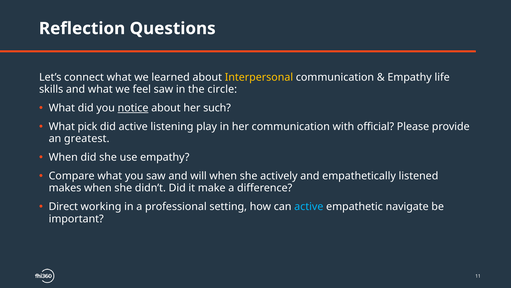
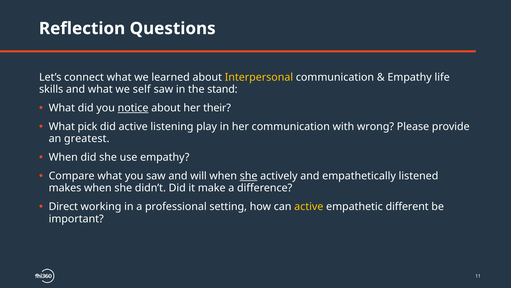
feel: feel -> self (142, 89)
circle: circle -> stand (222, 89)
such: such -> their (217, 108)
official: official -> wrong (376, 126)
she underline: none -> present (249, 176)
active colour: light blue -> yellow (309, 206)
navigate: navigate -> different (407, 206)
